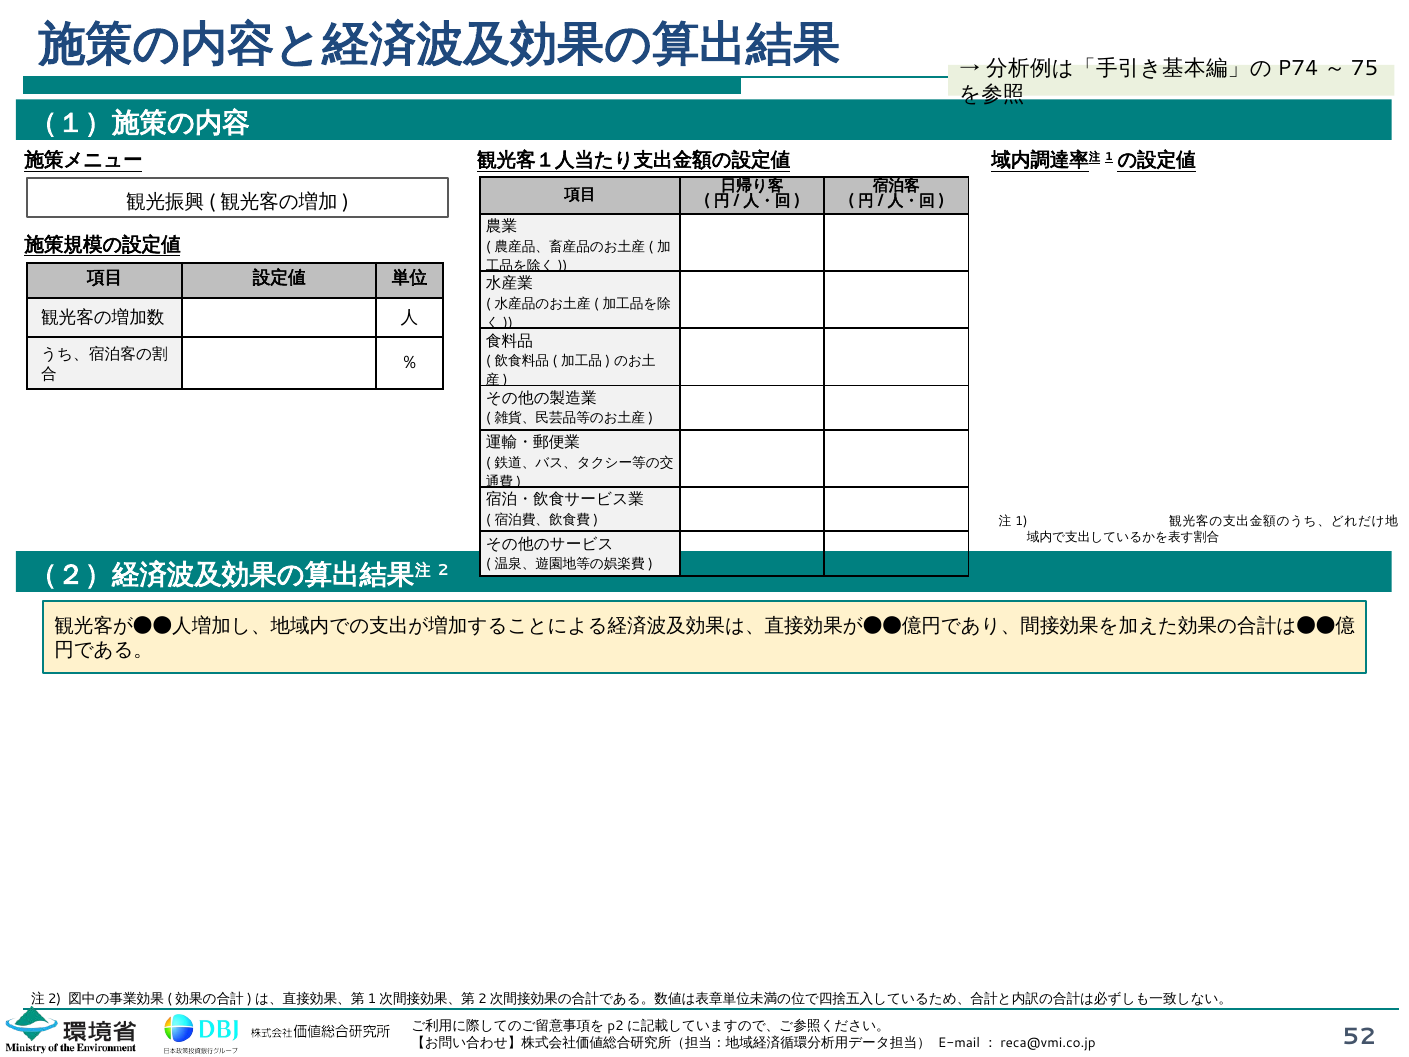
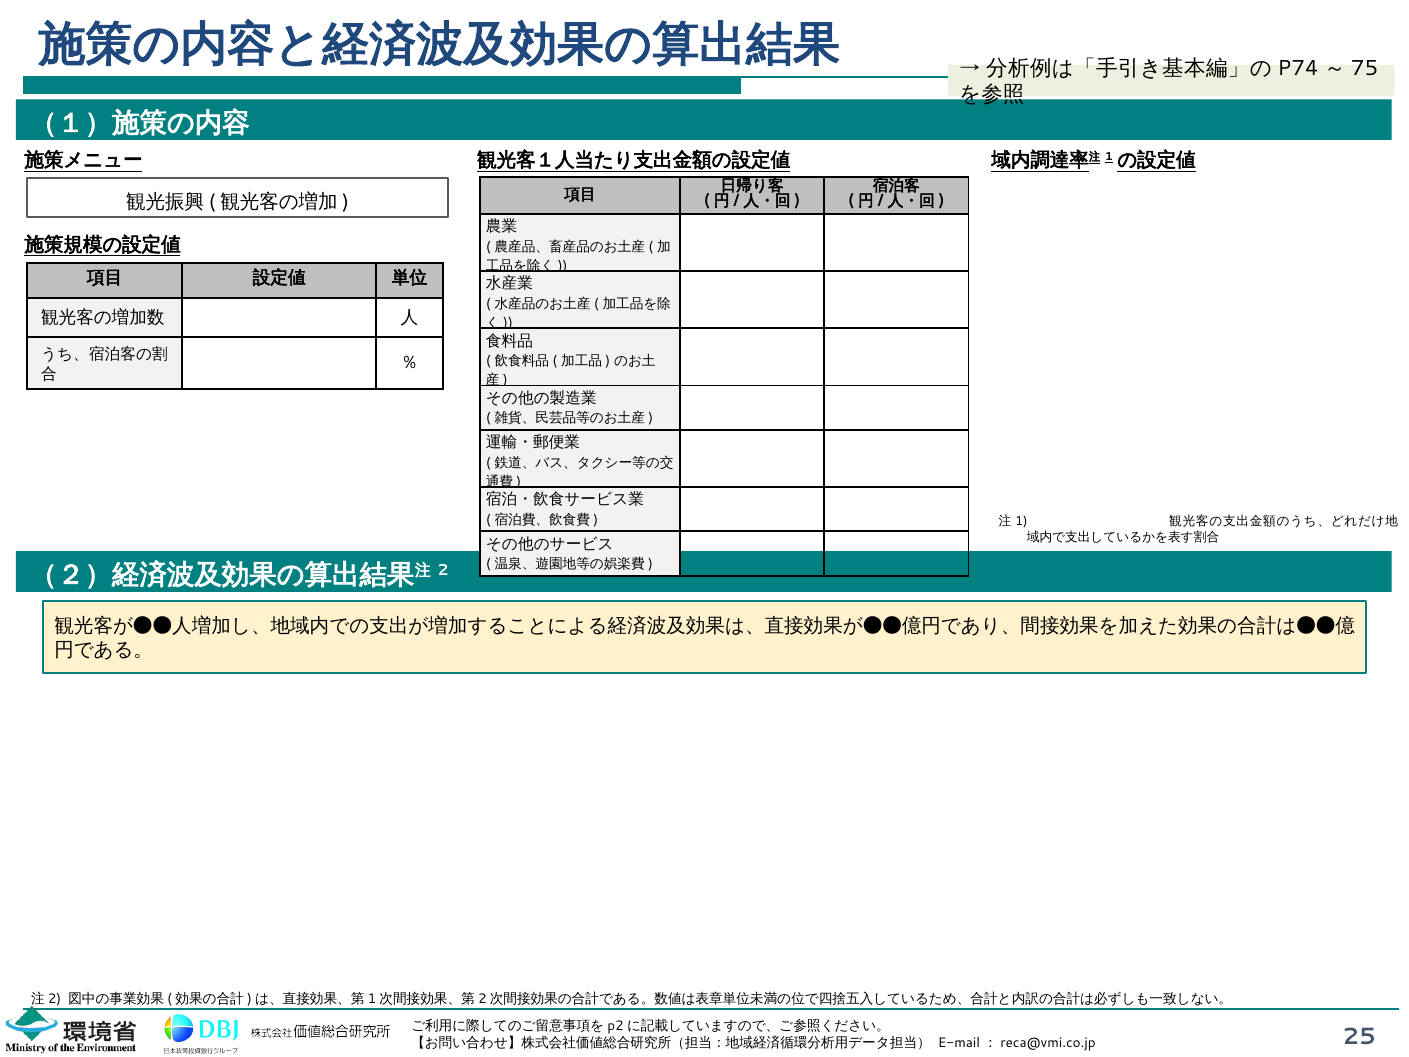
52: 52 -> 25 (1359, 1037)
